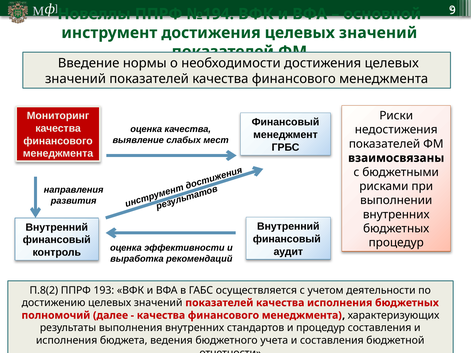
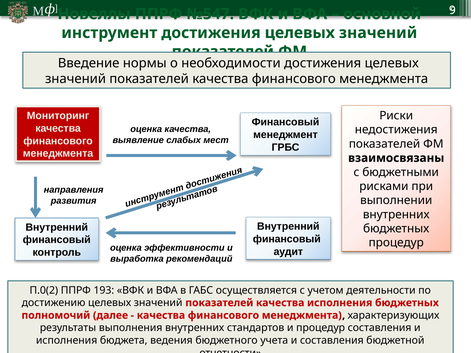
№194: №194 -> №547 (210, 14)
П.8(2: П.8(2 -> П.0(2 (44, 290)
